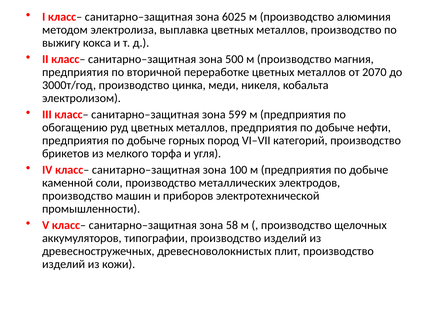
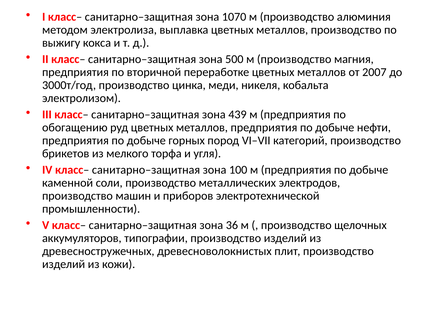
6025: 6025 -> 1070 (234, 17)
2070: 2070 -> 2007 (374, 72)
599: 599 -> 439 (237, 115)
58: 58 -> 36 (232, 225)
